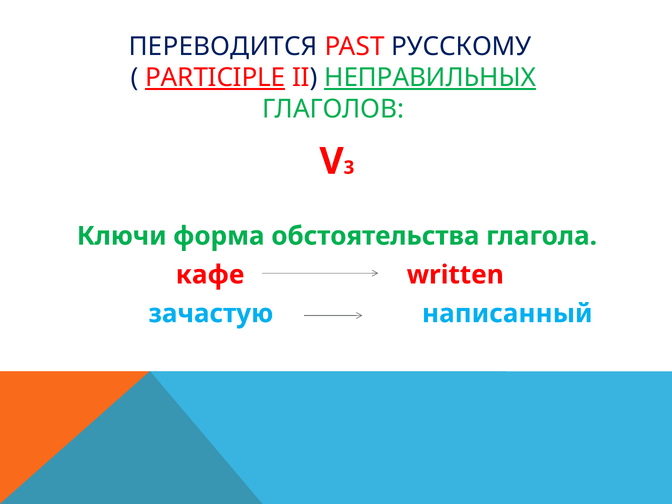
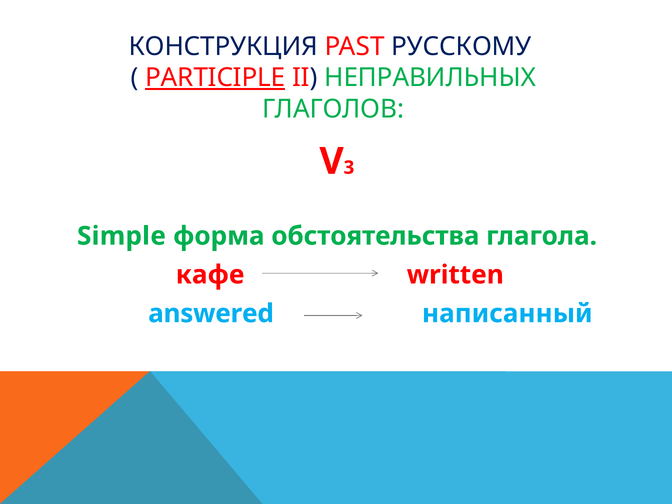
ПЕРЕВОДИТСЯ: ПЕРЕВОДИТСЯ -> КОНСТРУКЦИЯ (223, 46)
НЕПРАВИЛЬНЫХ underline: present -> none (430, 78)
Ключи: Ключи -> Simple (121, 236)
зачастую: зачастую -> answered (211, 314)
